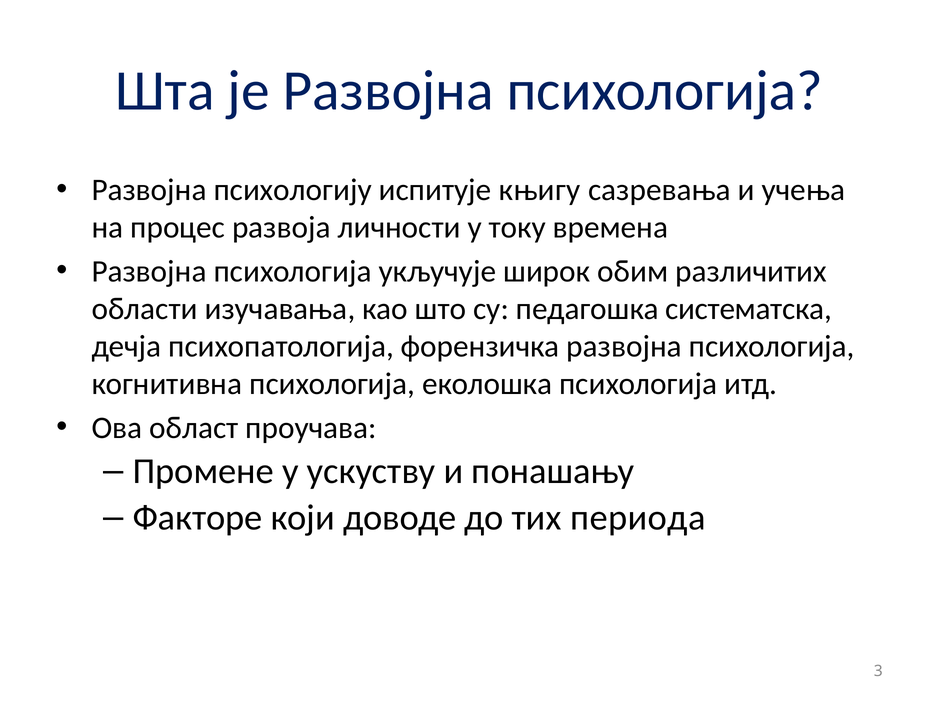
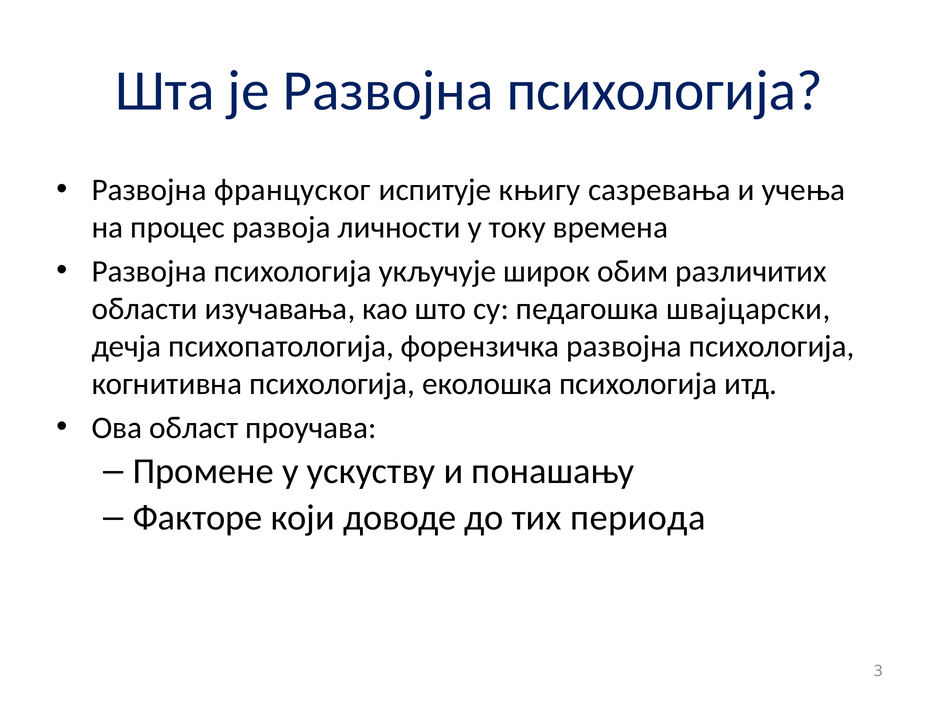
психологију: психологију -> француског (292, 190)
систематска: систематска -> швајцарски (748, 309)
